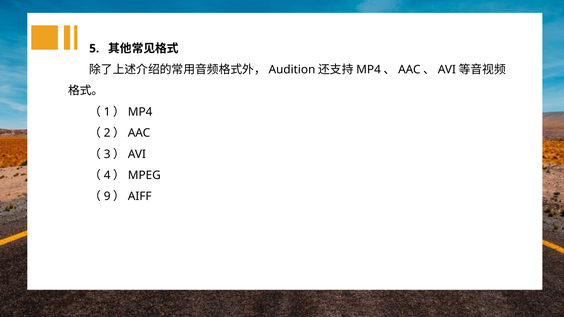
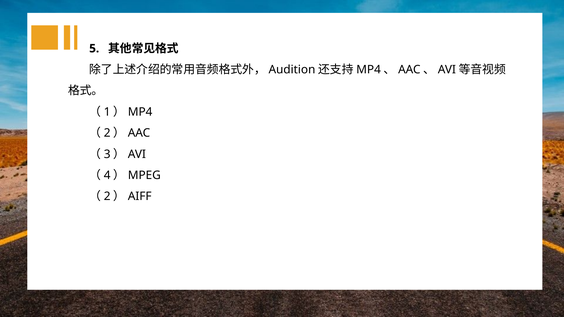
9: 9 -> 2 (107, 197)
